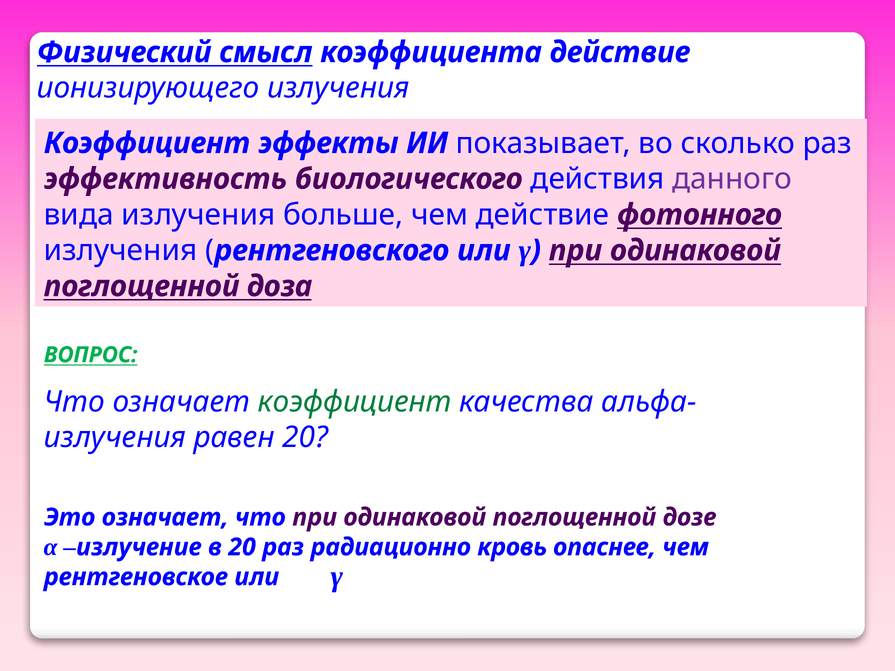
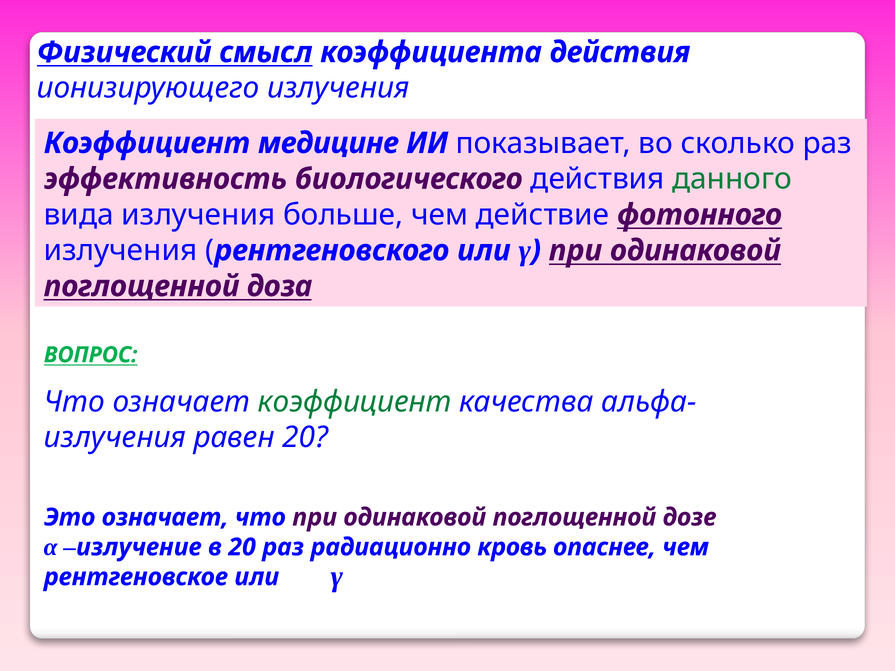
коэффициента действие: действие -> действия (620, 52)
эффекты: эффекты -> медицине (328, 143)
данного colour: purple -> green (732, 179)
